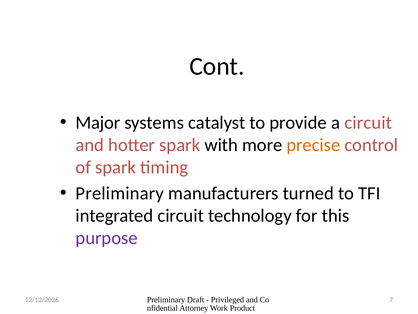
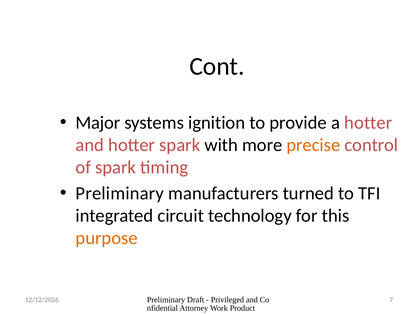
catalyst: catalyst -> ignition (217, 123)
a circuit: circuit -> hotter (368, 123)
purpose colour: purple -> orange (107, 238)
